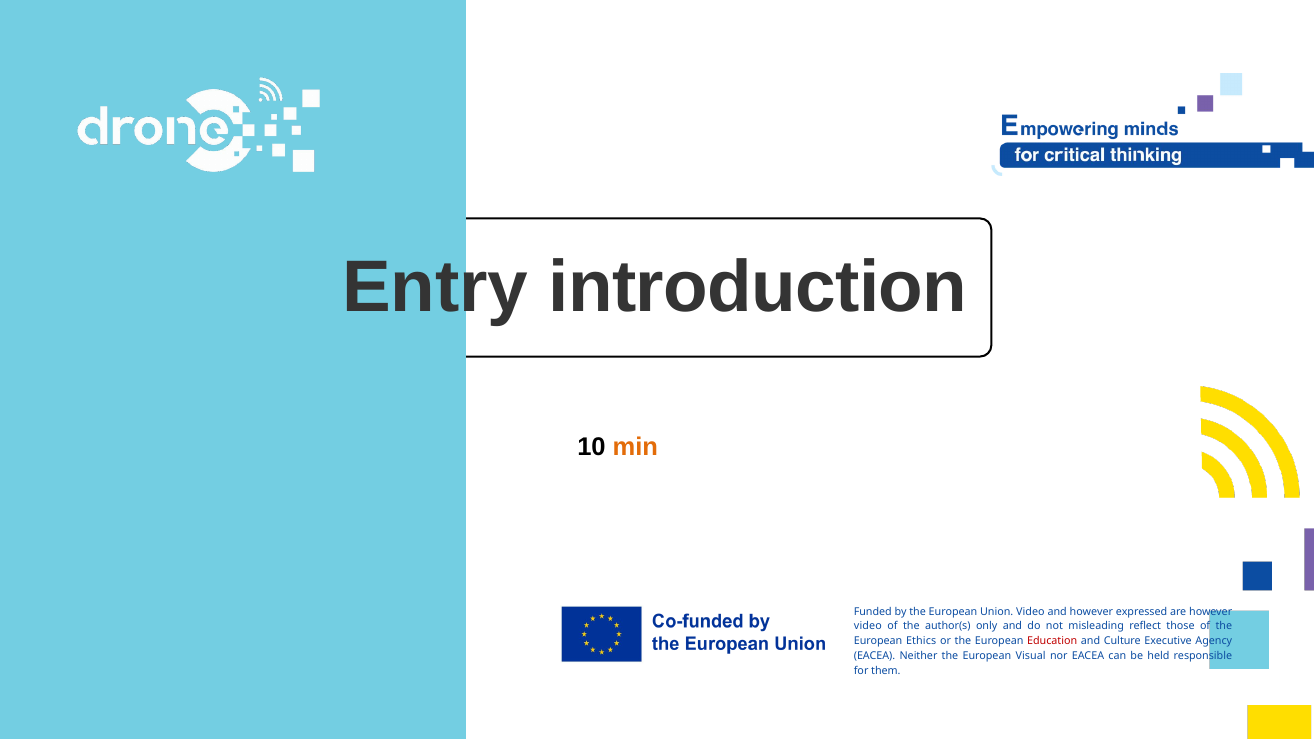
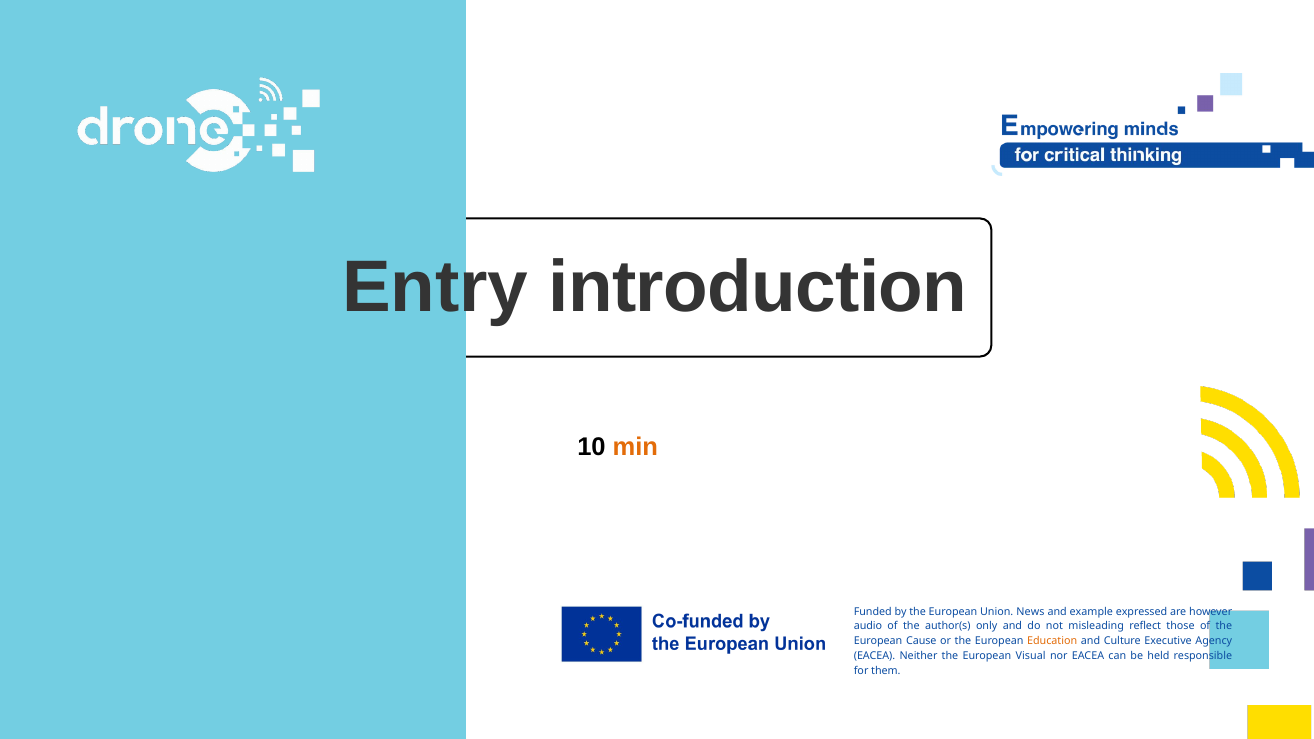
Union Video: Video -> News (1030, 612)
and however: however -> example (1091, 612)
video: video -> audio (868, 626)
Ethics: Ethics -> Cause (921, 641)
Education colour: red -> orange (1052, 641)
